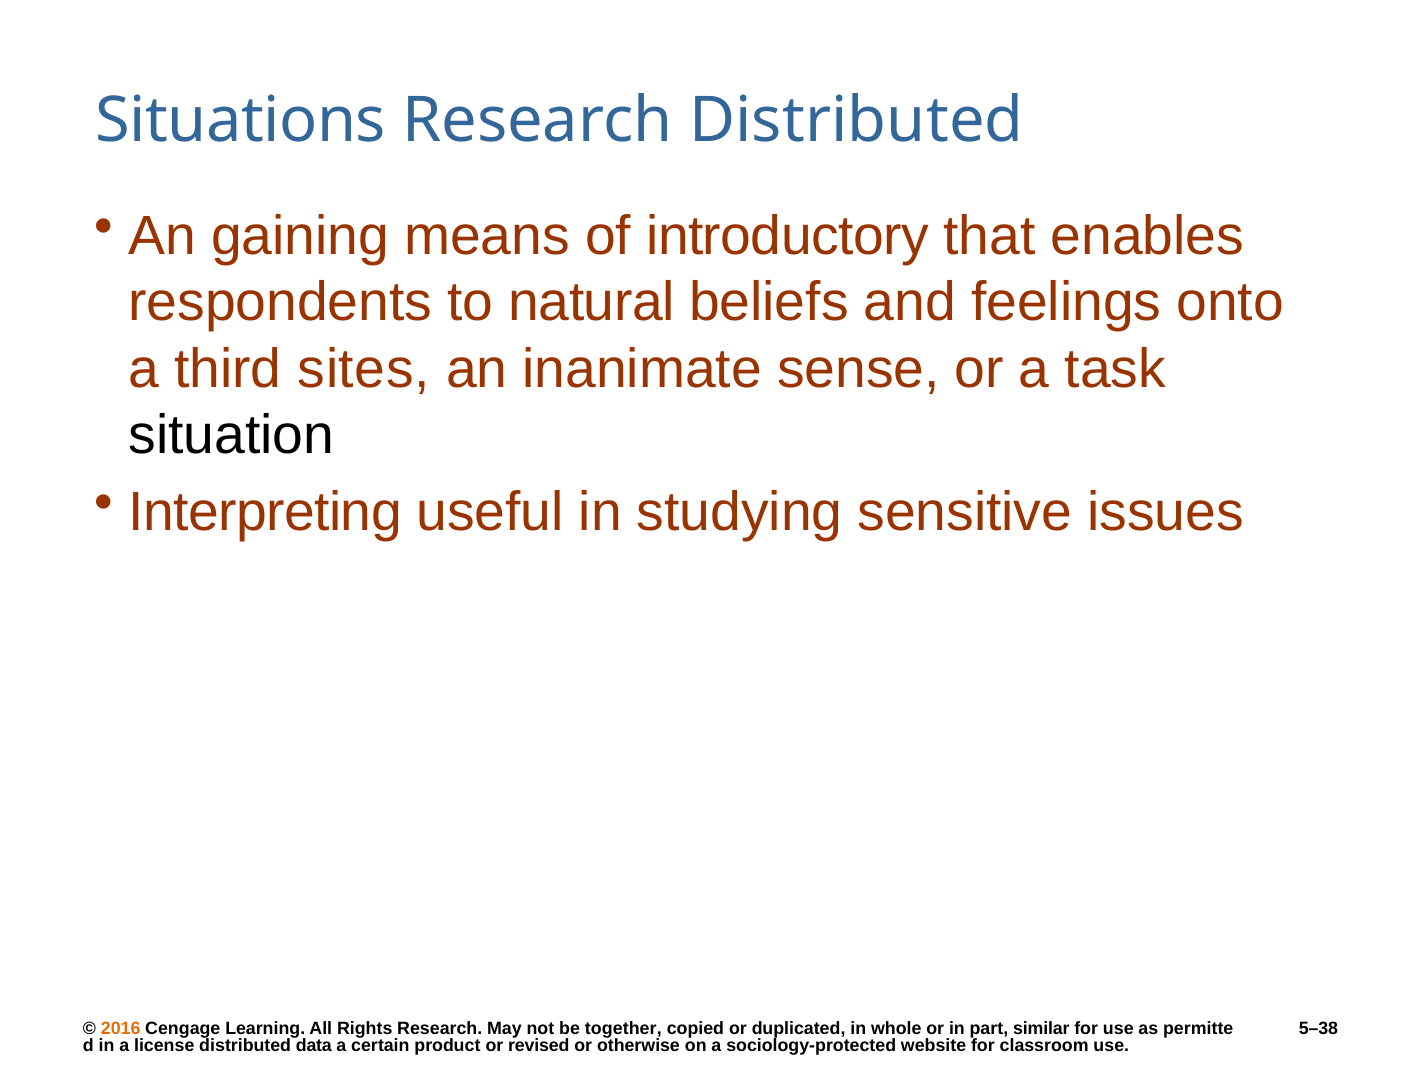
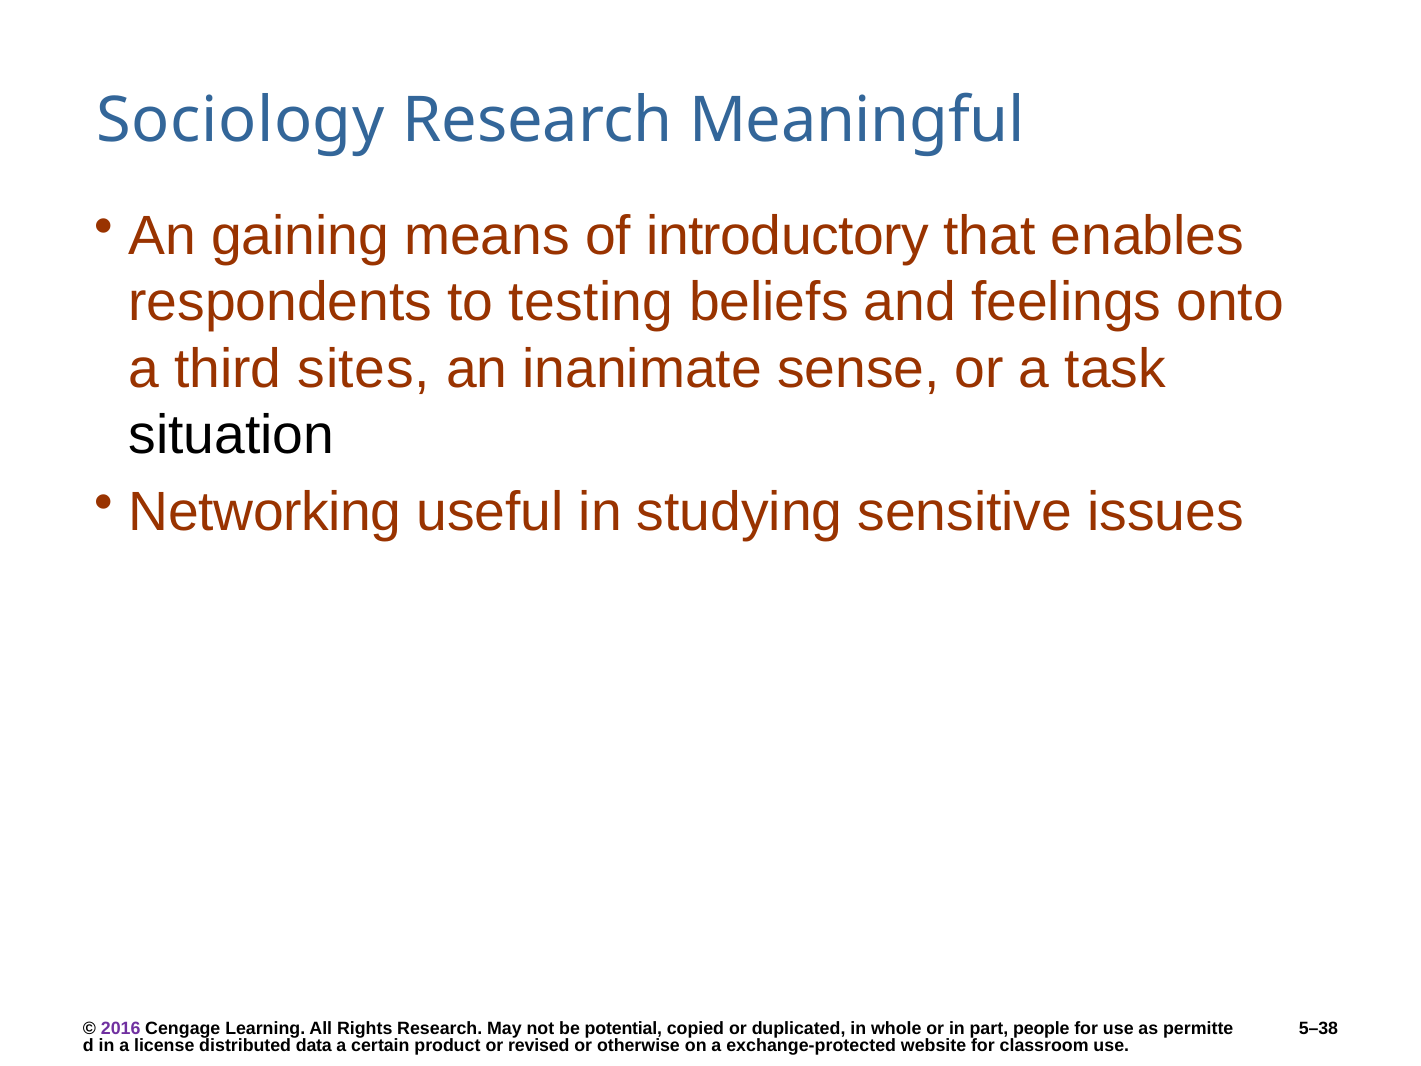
Situations: Situations -> Sociology (240, 120)
Research Distributed: Distributed -> Meaningful (857, 120)
natural: natural -> testing (591, 302)
Interpreting: Interpreting -> Networking (265, 513)
2016 colour: orange -> purple (121, 1028)
together: together -> potential (623, 1028)
similar: similar -> people (1041, 1028)
sociology-protected: sociology-protected -> exchange-protected (811, 1046)
